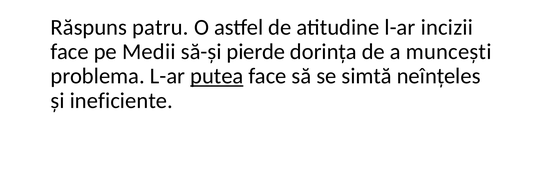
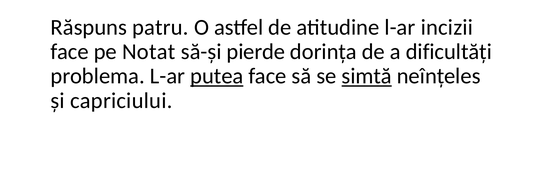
Medii: Medii -> Notat (149, 52)
muncești: muncești -> dificultăți (449, 52)
simtă underline: none -> present (367, 76)
ineficiente: ineficiente -> capriciului (121, 101)
